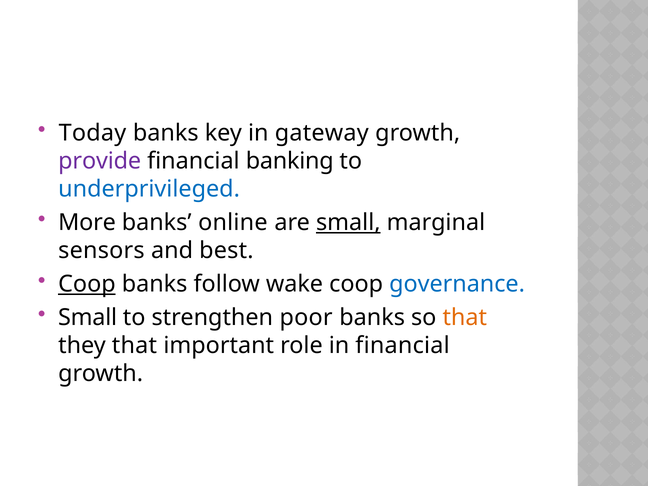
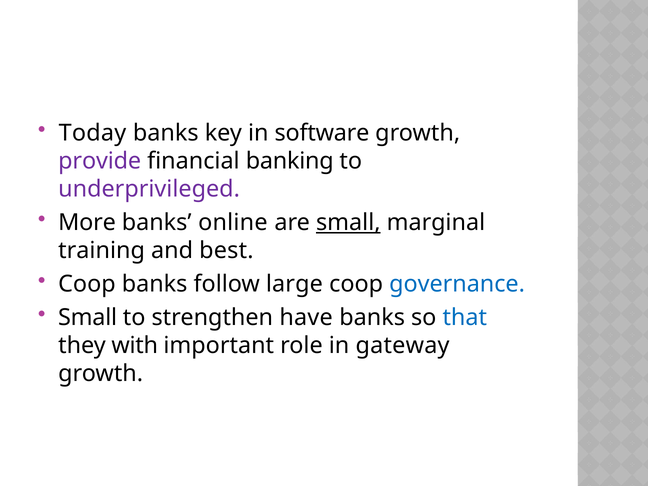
gateway: gateway -> software (322, 133)
underprivileged colour: blue -> purple (149, 189)
sensors: sensors -> training (102, 251)
Coop underline: present -> none (87, 284)
wake: wake -> large (294, 284)
poor: poor -> have (306, 318)
that colour: orange -> blue (465, 318)
they that: that -> with (135, 346)
in financial: financial -> gateway (403, 346)
